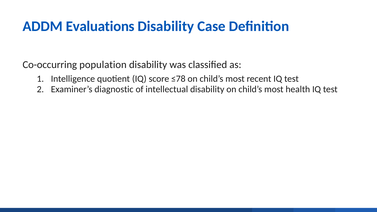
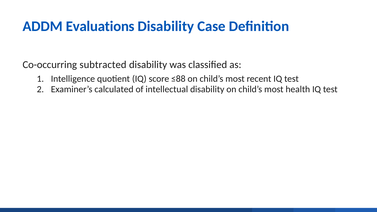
population: population -> subtracted (103, 65)
≤78: ≤78 -> ≤88 (178, 79)
diagnostic: diagnostic -> calculated (114, 89)
